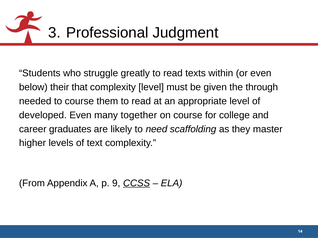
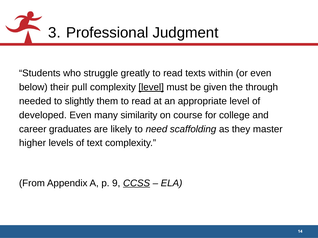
that: that -> pull (80, 87)
level underline: none -> present (151, 87)
to course: course -> slightly (79, 101)
together: together -> similarity (139, 115)
